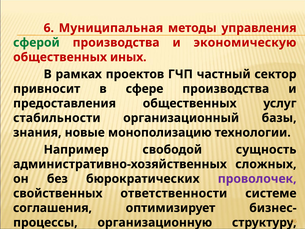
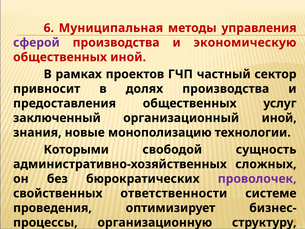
сферой colour: green -> purple (36, 43)
общественных иных: иных -> иной (128, 57)
сфере: сфере -> долях (144, 89)
стабильности: стабильности -> заключенный (57, 118)
организационный базы: базы -> иной (279, 118)
Например: Например -> Которыми (76, 149)
соглашения: соглашения -> проведения (52, 208)
